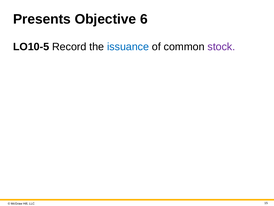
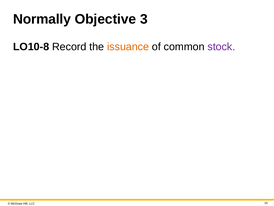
Presents: Presents -> Normally (42, 19)
6: 6 -> 3 (144, 19)
O10-5: O10-5 -> O10-8 (34, 47)
issuance colour: blue -> orange (128, 47)
